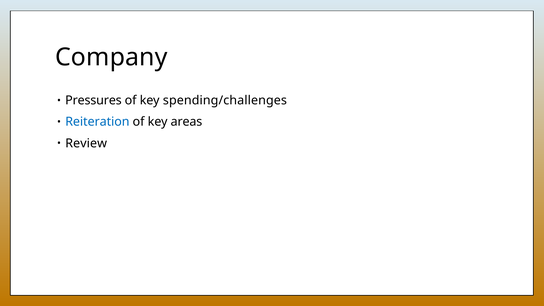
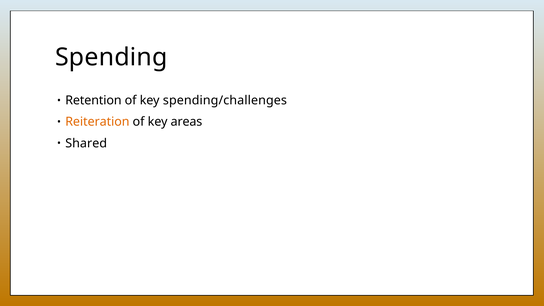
Company: Company -> Spending (111, 57)
Pressures: Pressures -> Retention (93, 100)
Reiteration colour: blue -> orange (97, 122)
Review: Review -> Shared (86, 143)
